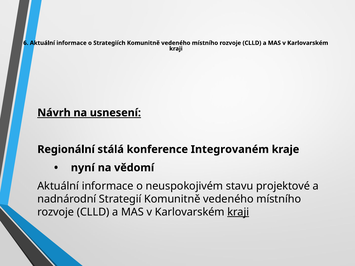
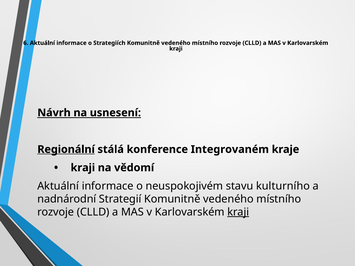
Regionální underline: none -> present (66, 150)
nyní: nyní -> kraji (83, 168)
projektové: projektové -> kulturního (283, 186)
